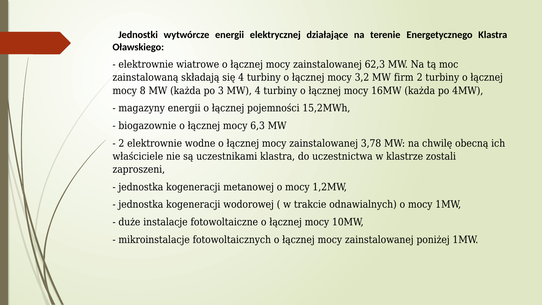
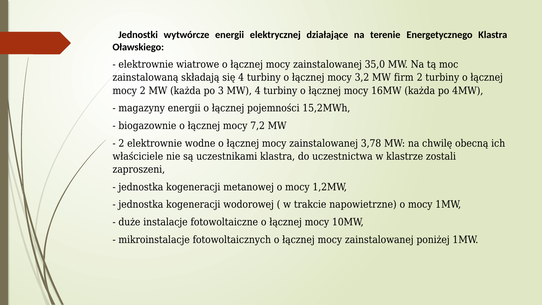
62,3: 62,3 -> 35,0 (375, 65)
mocy 8: 8 -> 2 (143, 91)
6,3: 6,3 -> 7,2 (258, 126)
odnawialnych: odnawialnych -> napowietrzne (363, 205)
